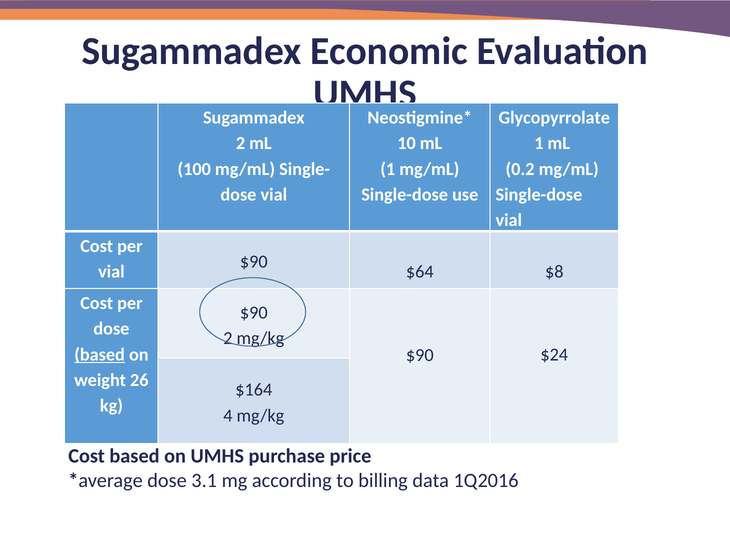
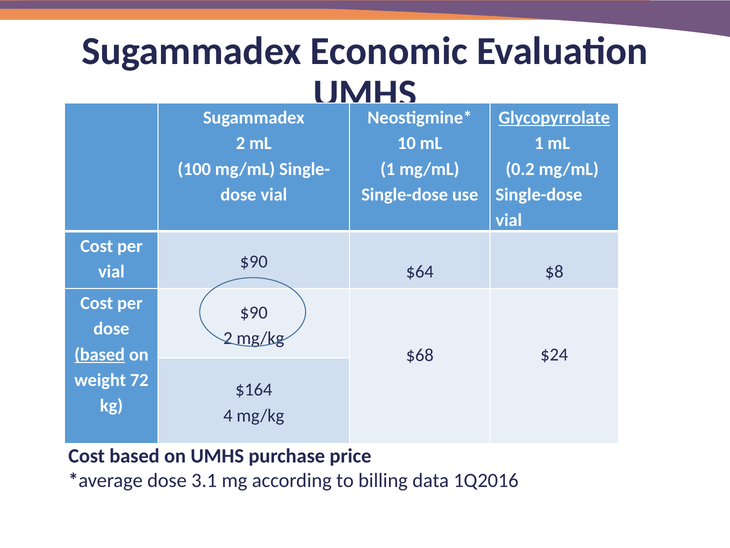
Glycopyrrolate underline: none -> present (554, 118)
$90: $90 -> $68 (420, 355)
26: 26 -> 72 (139, 380)
